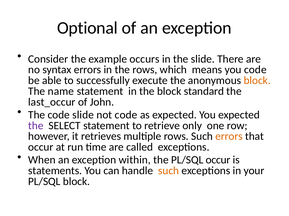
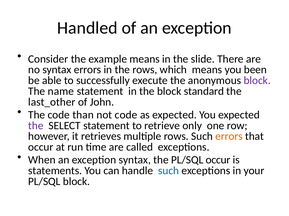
Optional: Optional -> Handled (87, 28)
example occurs: occurs -> means (145, 59)
you code: code -> been (255, 70)
block colour: orange -> purple (257, 81)
last_occur: last_occur -> last_other (52, 102)
code slide: slide -> than (83, 115)
exception within: within -> syntax (135, 160)
such colour: orange -> blue (169, 171)
